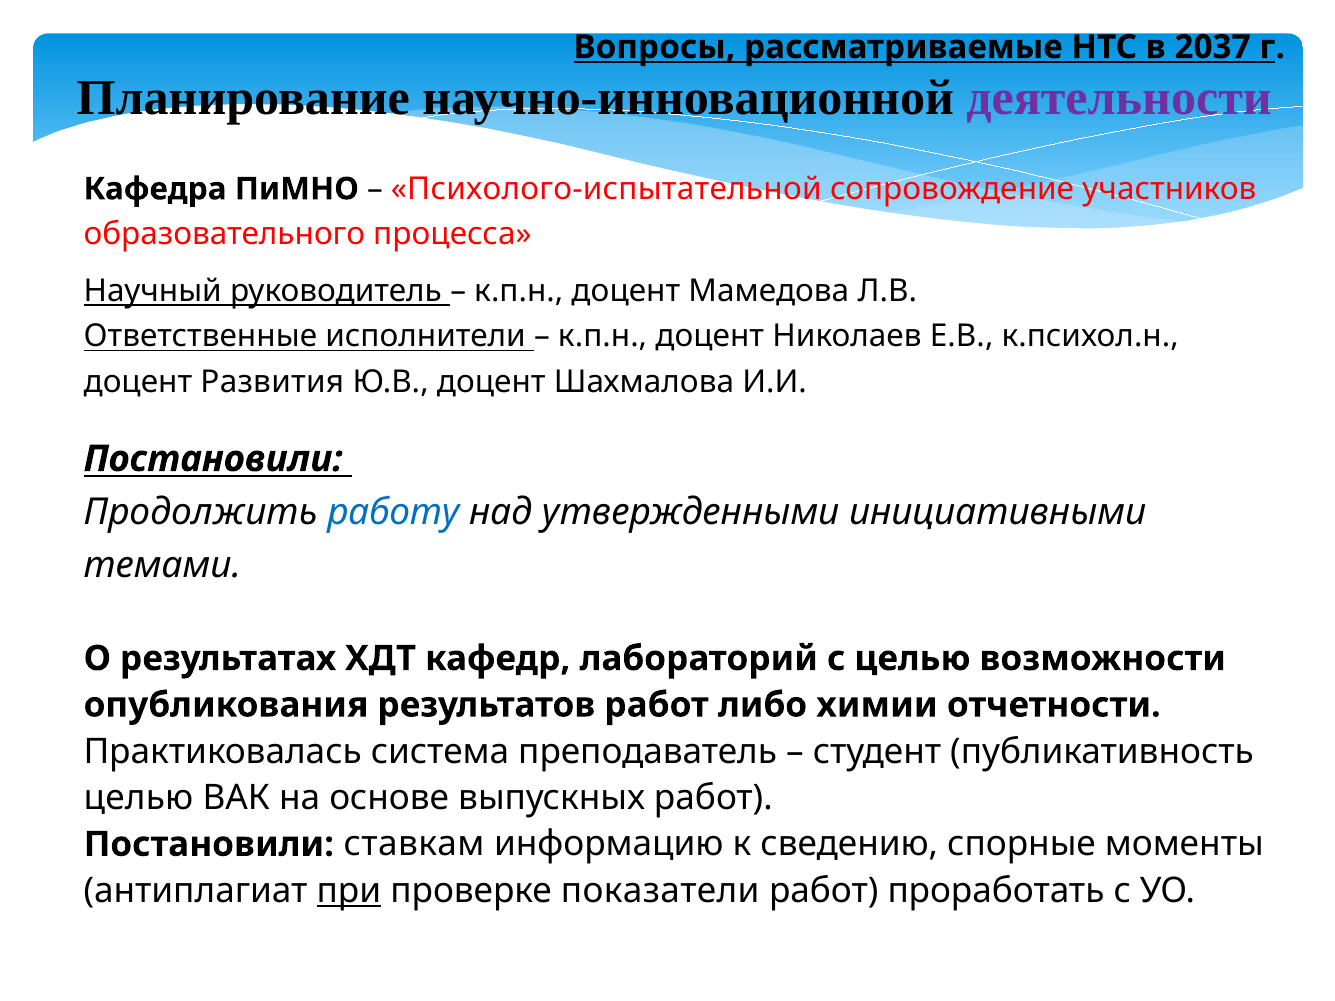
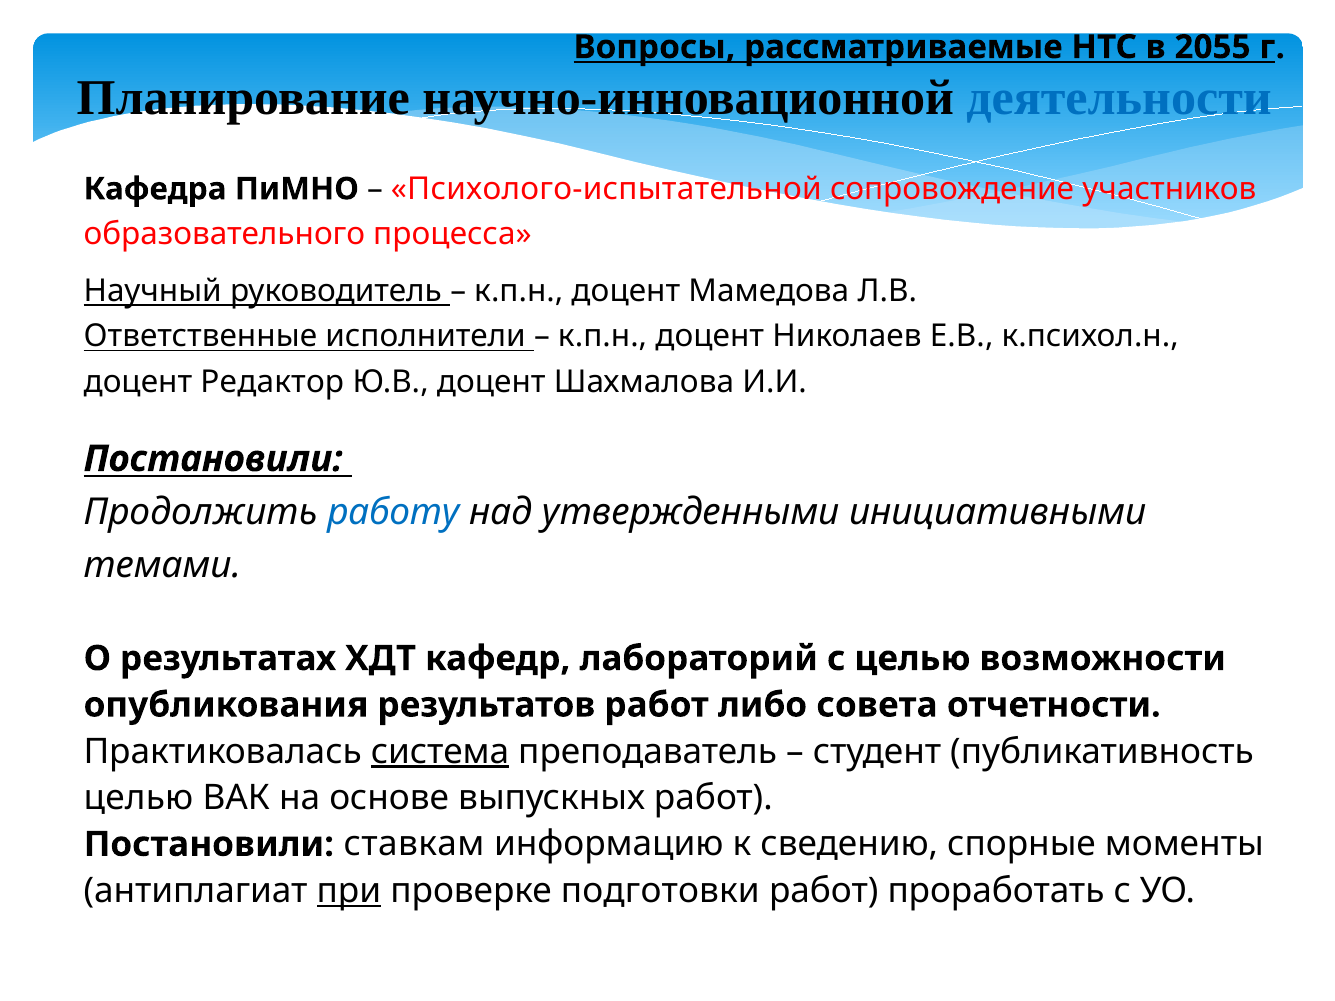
2037: 2037 -> 2055 (1213, 47)
деятельности colour: purple -> blue (1119, 98)
Развития: Развития -> Редактор (272, 382)
химии: химии -> совета (877, 705)
система underline: none -> present (440, 752)
показатели: показатели -> подготовки (660, 891)
